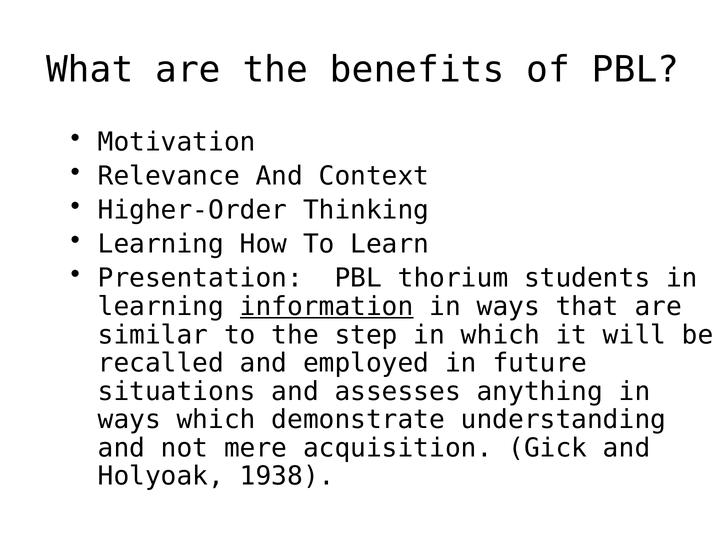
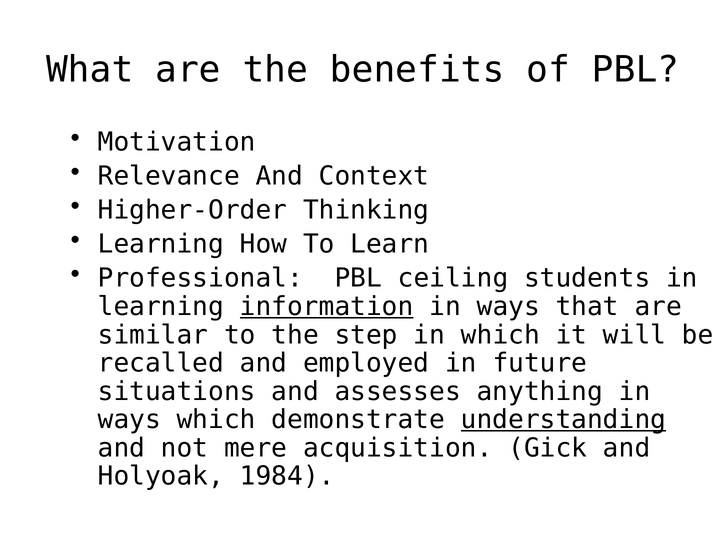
Presentation: Presentation -> Professional (200, 279)
thorium: thorium -> ceiling (453, 279)
understanding underline: none -> present (564, 420)
1938: 1938 -> 1984 (287, 477)
